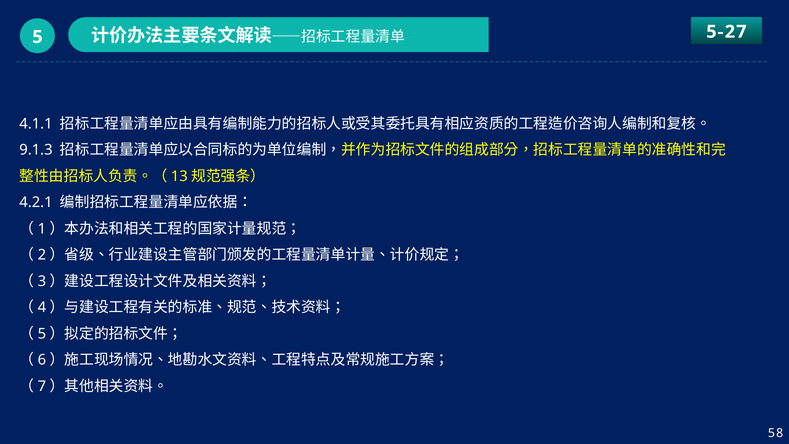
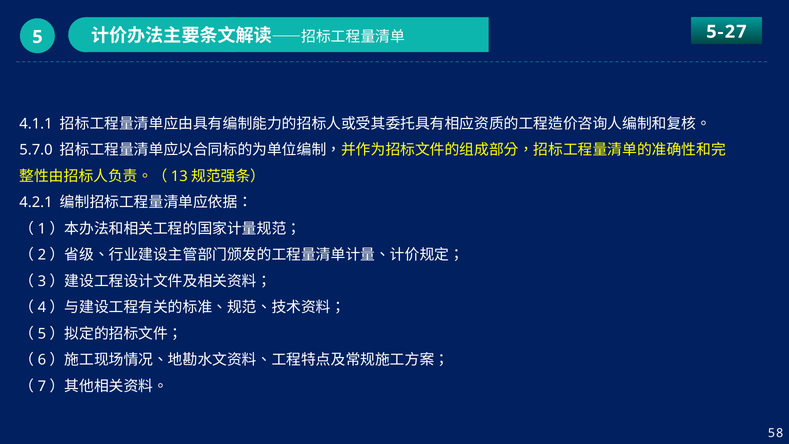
9.1.3: 9.1.3 -> 5.7.0 (36, 150)
